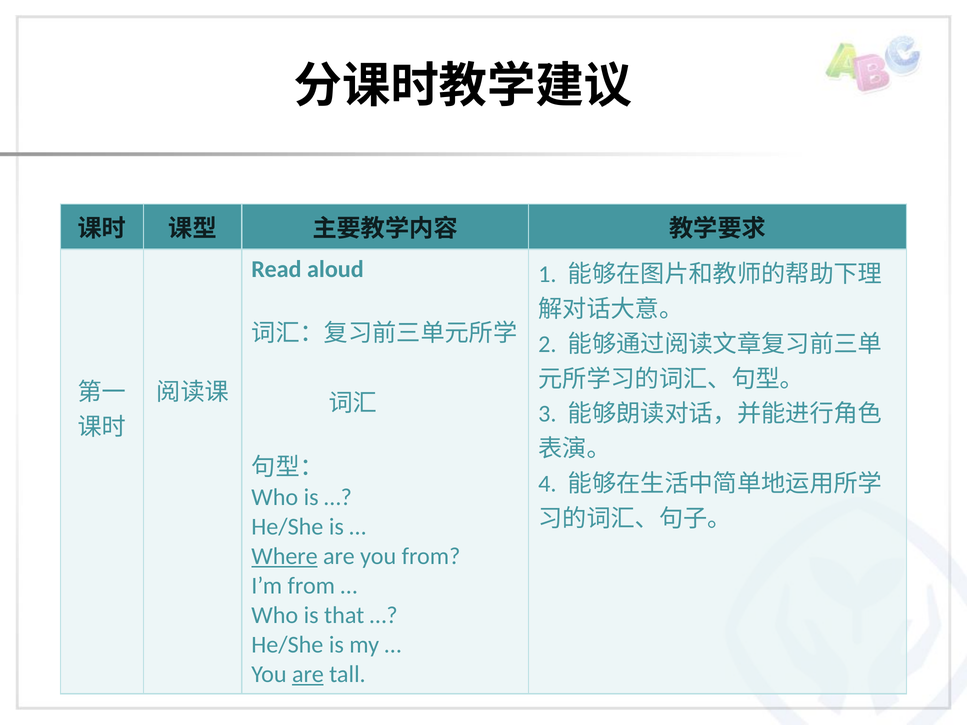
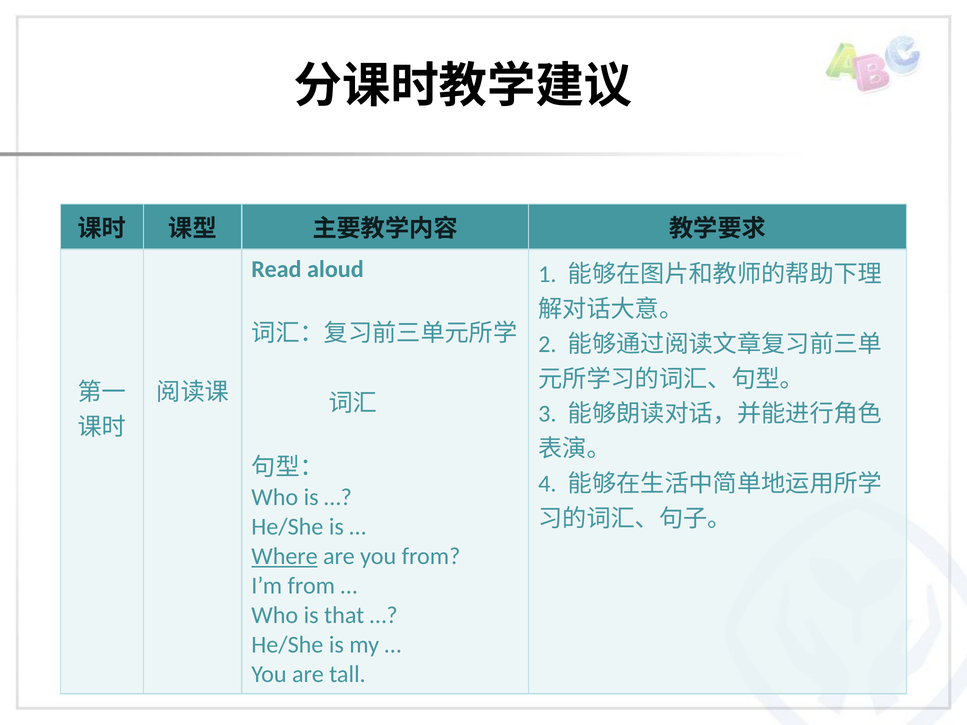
are underline: present -> none (308, 675)
